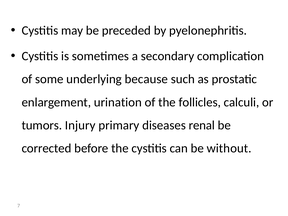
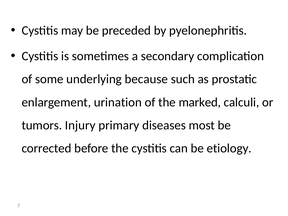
follicles: follicles -> marked (200, 102)
renal: renal -> most (202, 125)
without: without -> etiology (229, 148)
